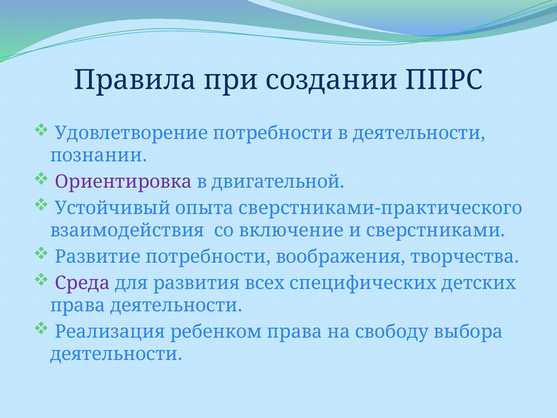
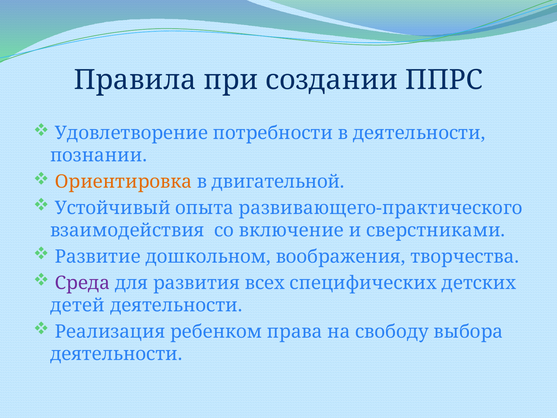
Ориентировка colour: purple -> orange (123, 182)
сверстниками-практического: сверстниками-практического -> развивающего-практического (381, 208)
Развитие потребности: потребности -> дошкольном (208, 257)
права: права -> детей (78, 305)
